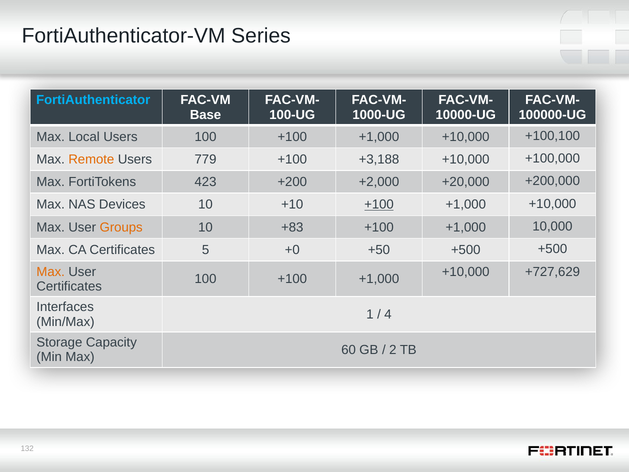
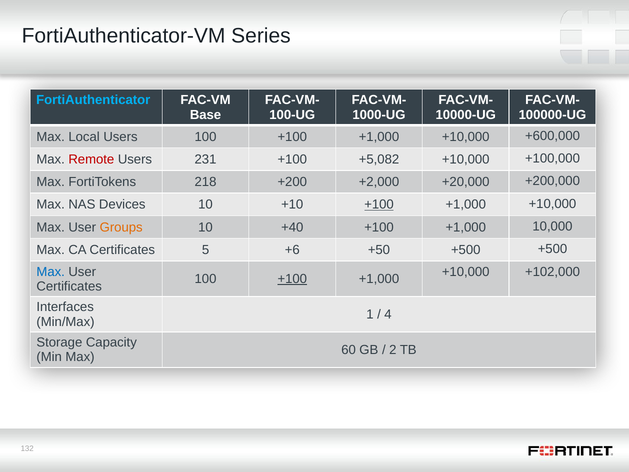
+100,100: +100,100 -> +600,000 (552, 136)
Remote colour: orange -> red (91, 159)
779: 779 -> 231 (206, 159)
+3,188: +3,188 -> +5,082 (379, 159)
423: 423 -> 218 (206, 182)
+83: +83 -> +40 (292, 227)
+0: +0 -> +6 (292, 250)
Max colour: orange -> blue (51, 272)
+727,629: +727,629 -> +102,000 (552, 272)
+100 underline: none -> present (292, 279)
